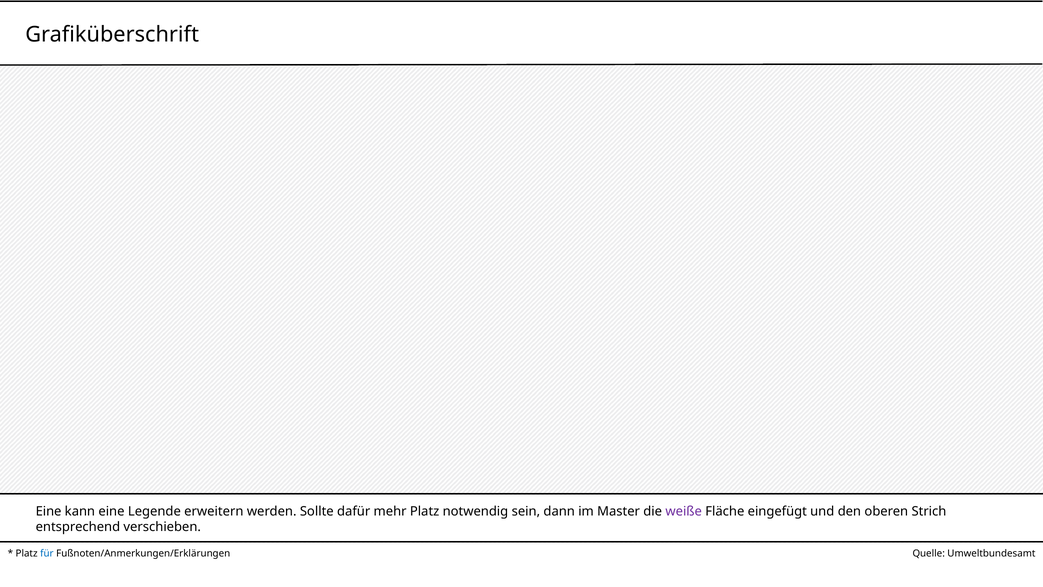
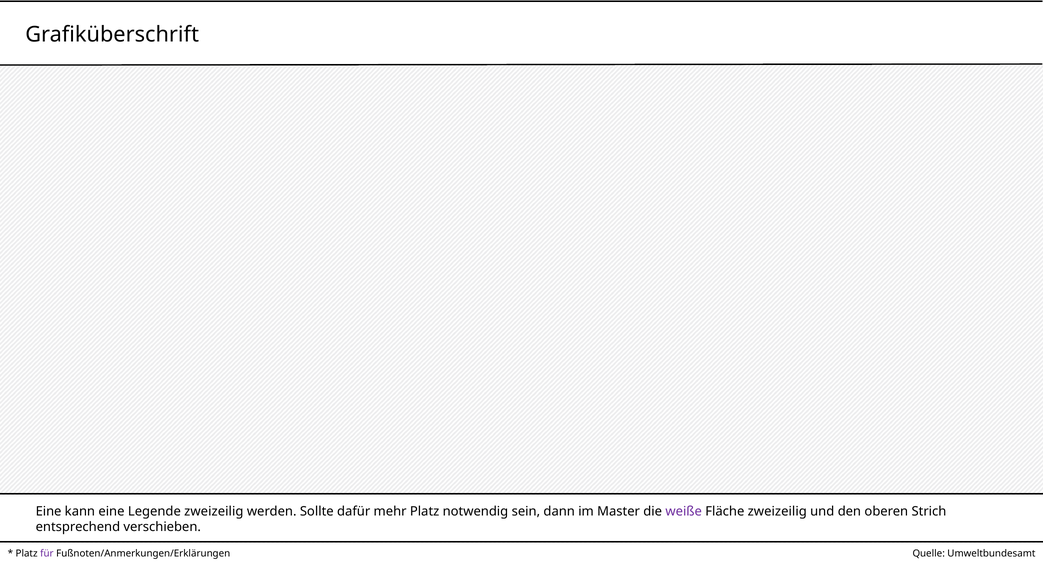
Legende erweitern: erweitern -> zweizeilig (214, 511)
Fläche eingefügt: eingefügt -> zweizeilig (777, 511)
für colour: blue -> purple (47, 553)
